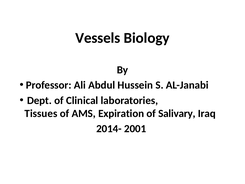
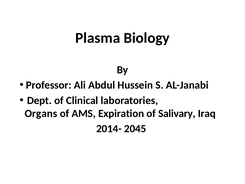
Vessels: Vessels -> Plasma (98, 38)
Tissues: Tissues -> Organs (41, 113)
2001: 2001 -> 2045 (135, 129)
